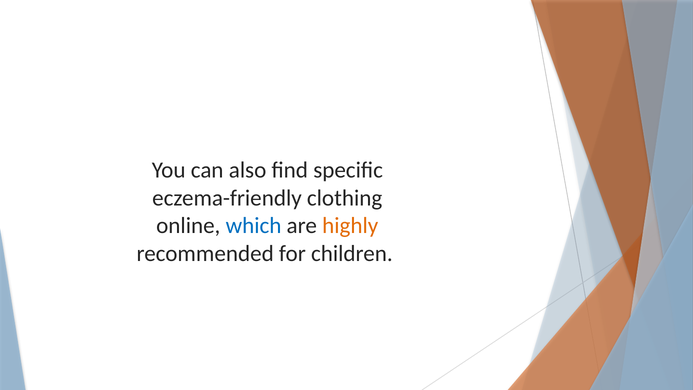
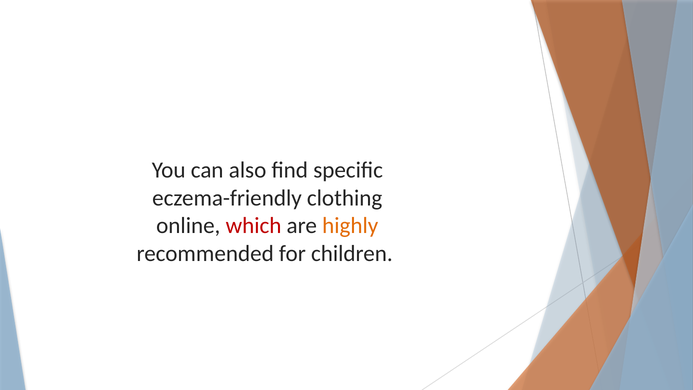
which colour: blue -> red (254, 226)
